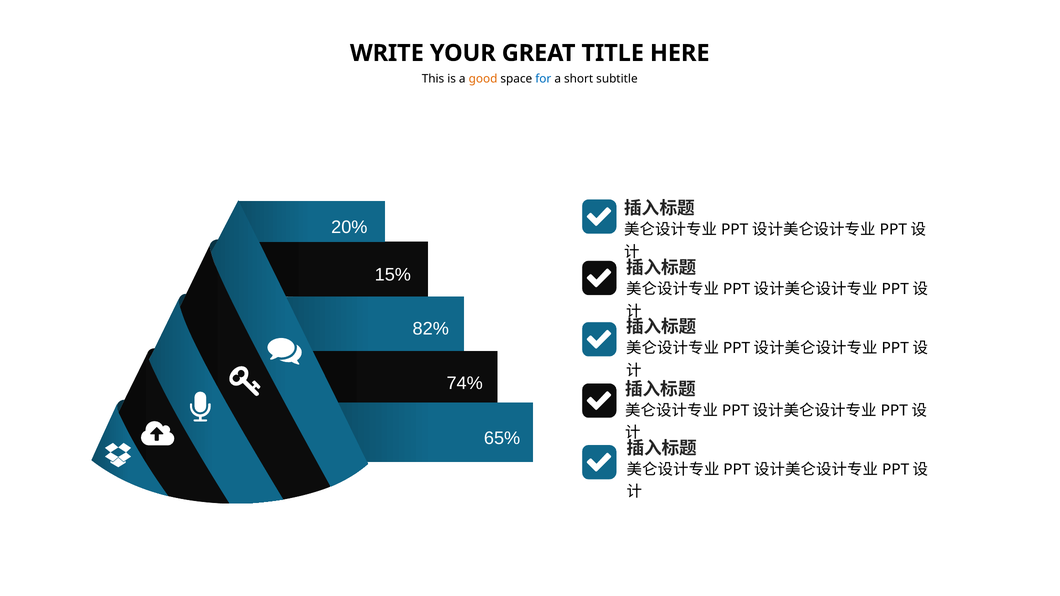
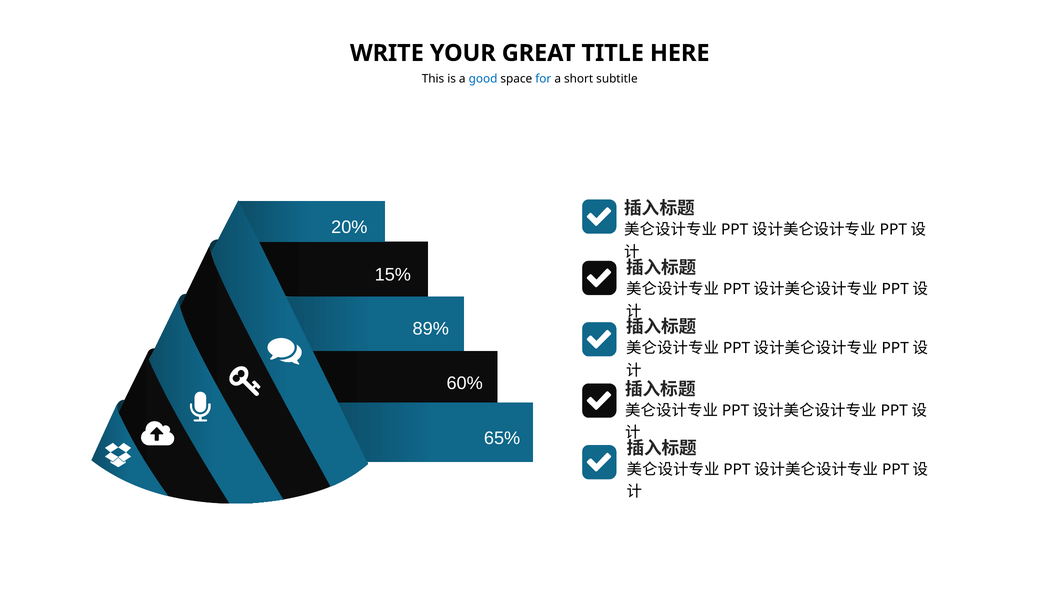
good colour: orange -> blue (483, 79)
82%: 82% -> 89% (431, 329)
74%: 74% -> 60% (465, 383)
